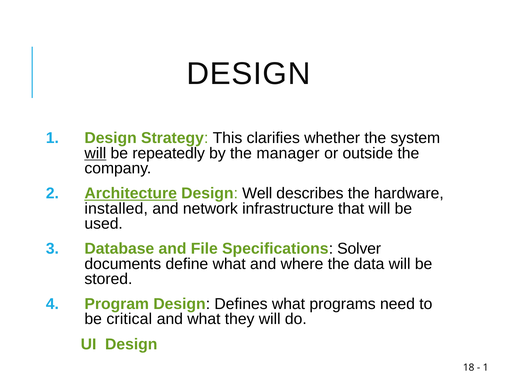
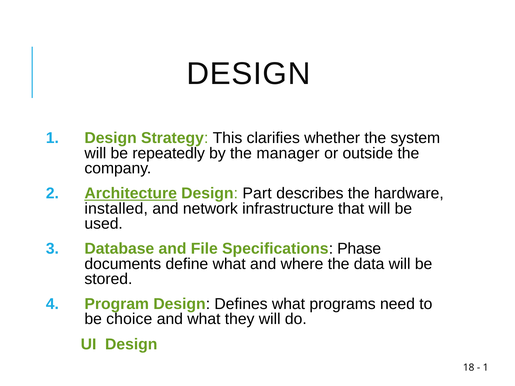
will underline: present -> none (95, 153)
Well: Well -> Part (257, 194)
Solver: Solver -> Phase (359, 249)
critical: critical -> choice (129, 319)
